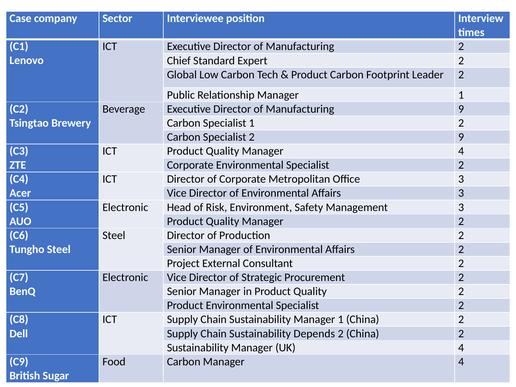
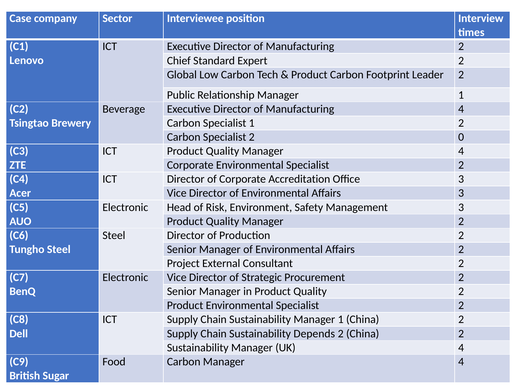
Manufacturing 9: 9 -> 4 (461, 109)
2 9: 9 -> 0 (461, 137)
Metropolitan: Metropolitan -> Accreditation (299, 179)
